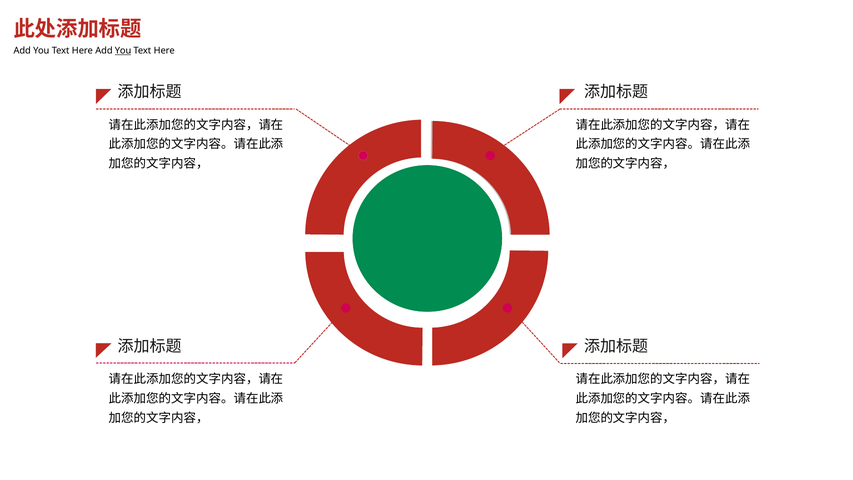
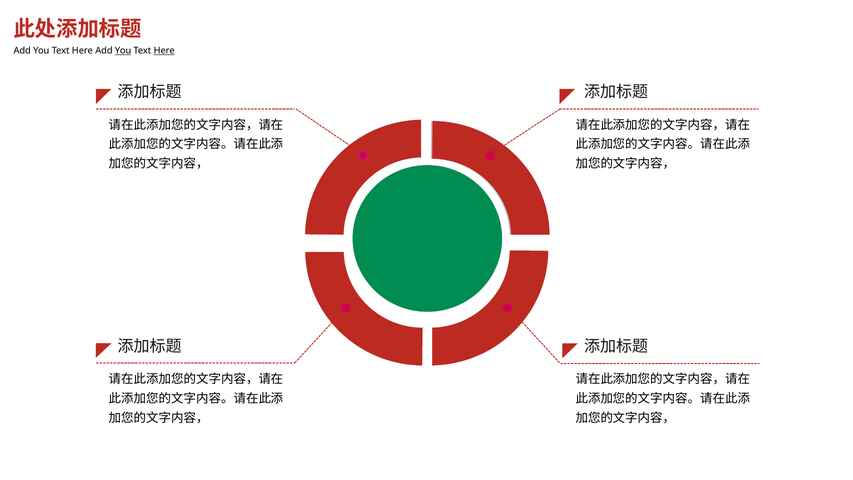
Here underline: none -> present (164, 51)
